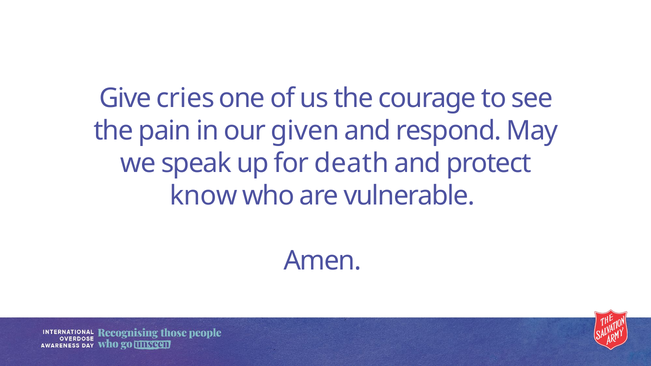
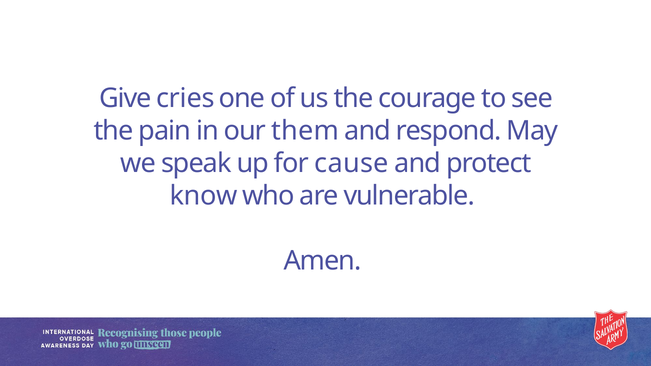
given: given -> them (305, 131)
death: death -> cause (351, 164)
